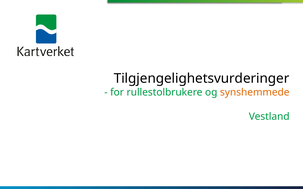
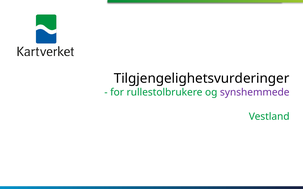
synshemmede colour: orange -> purple (255, 93)
